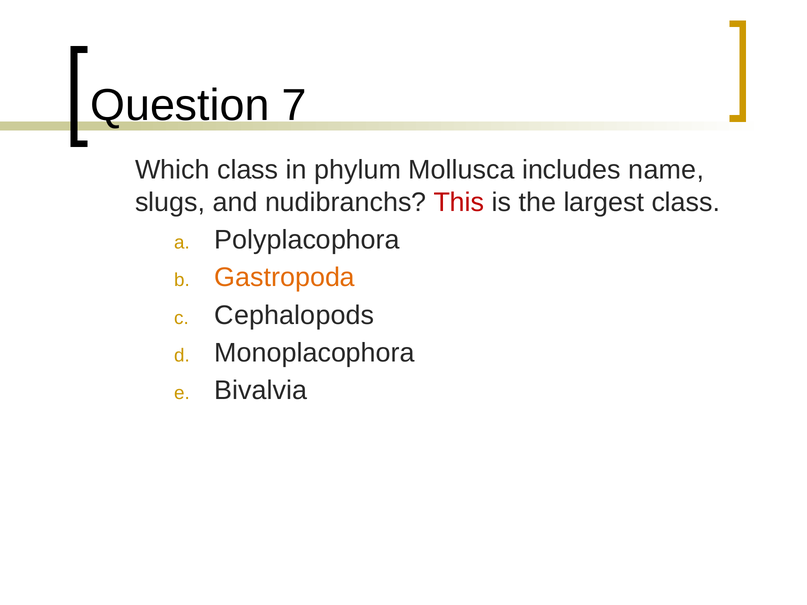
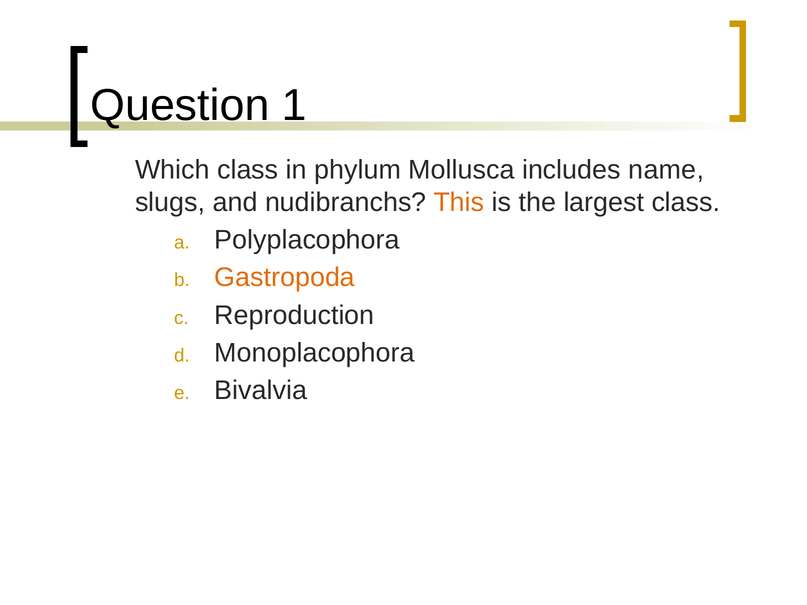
7: 7 -> 1 (294, 105)
This colour: red -> orange (459, 202)
Cephalopods: Cephalopods -> Reproduction (294, 315)
